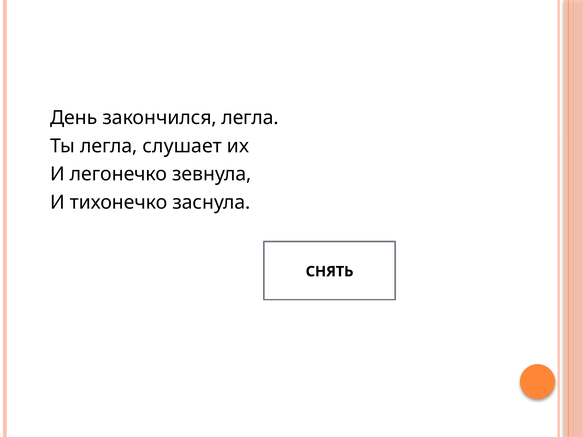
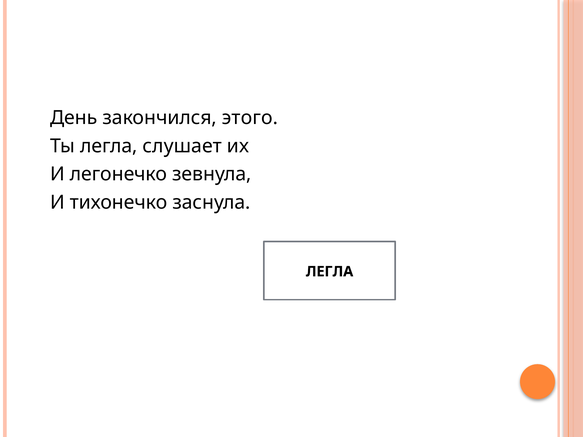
закончился легла: легла -> этого (250, 118)
СНЯТЬ: СНЯТЬ -> ЛЕГЛА (330, 272)
